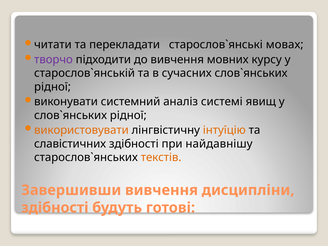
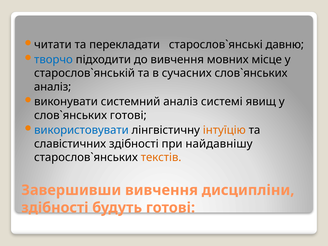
мовах: мовах -> давню (285, 45)
творчо colour: purple -> blue (53, 60)
курсу: курсу -> місце (267, 60)
рідної: рідної -> аналіз (53, 87)
рідної: рідної -> готові (128, 115)
використовувати colour: orange -> blue (81, 130)
